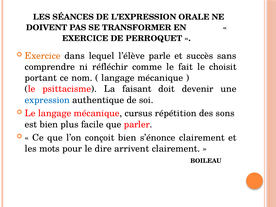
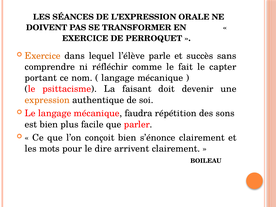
choisit: choisit -> capter (223, 67)
expression colour: blue -> orange (47, 100)
cursus: cursus -> faudra (139, 113)
